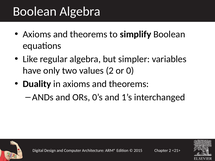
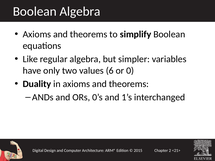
values 2: 2 -> 6 (110, 71)
